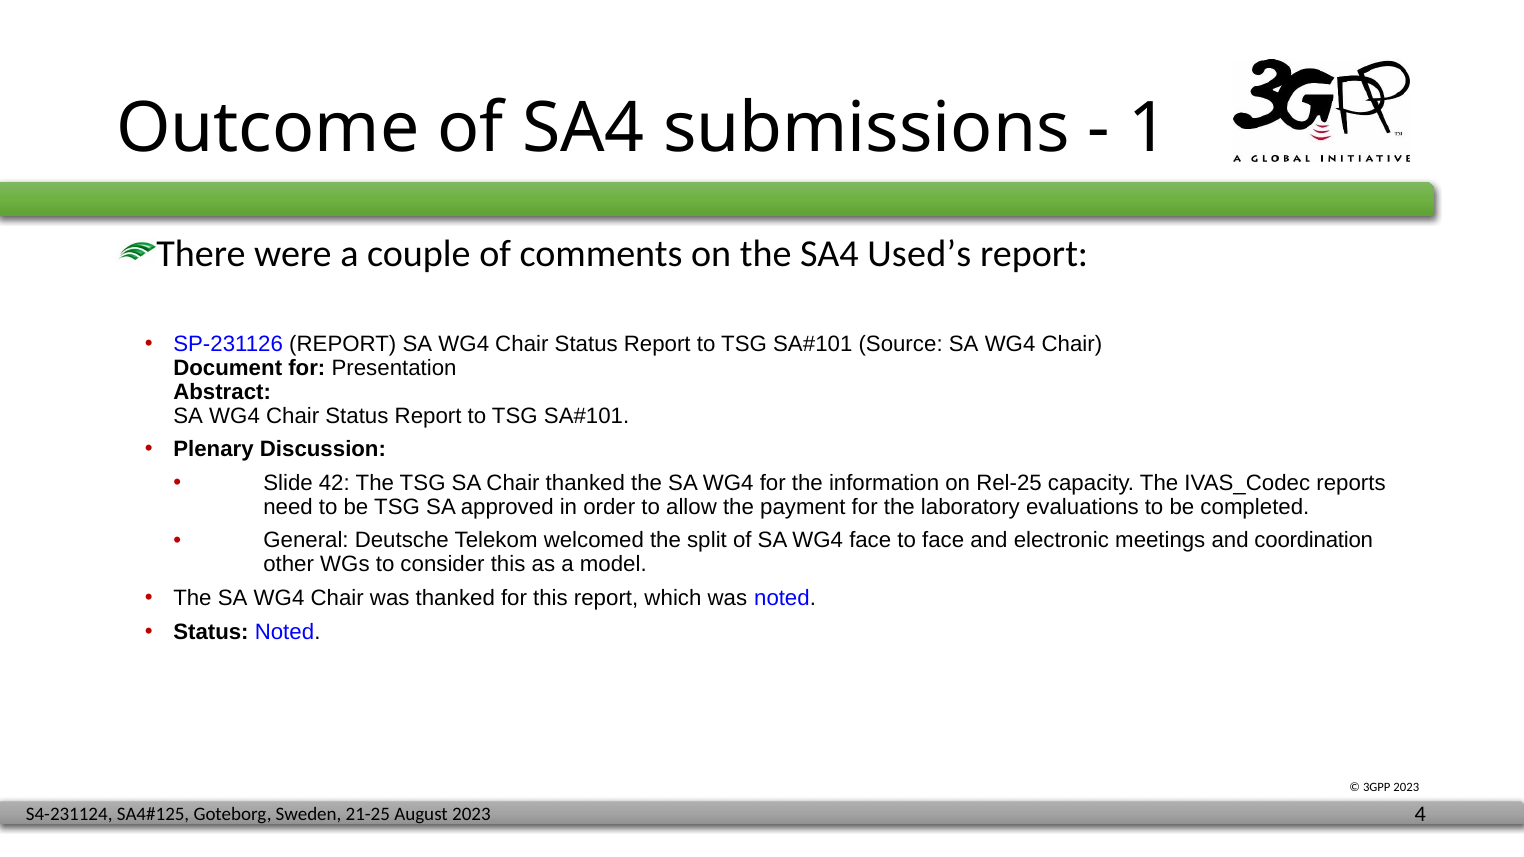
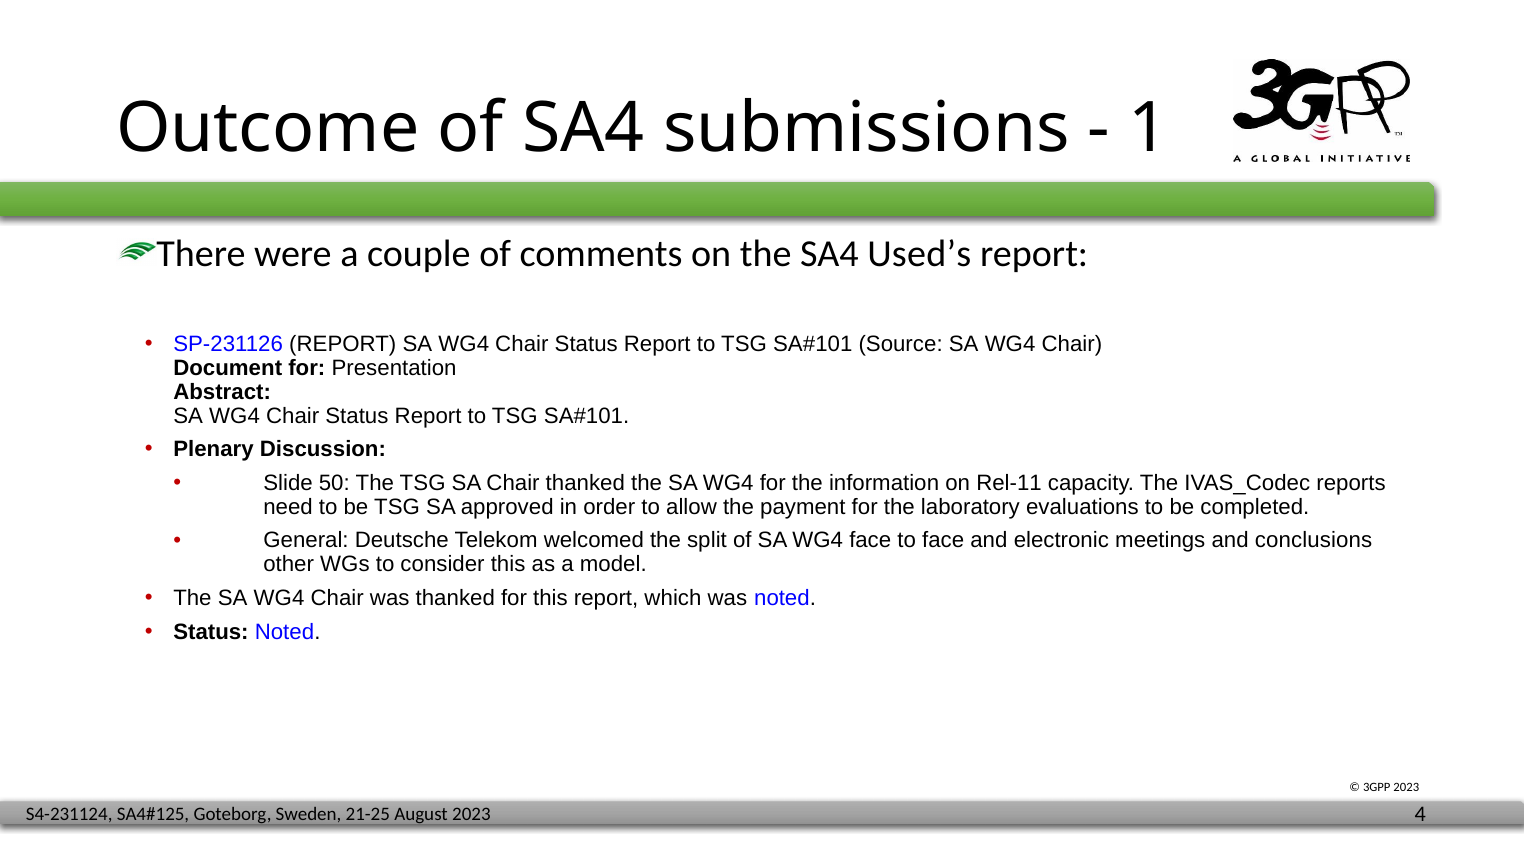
42: 42 -> 50 (334, 483)
Rel-25: Rel-25 -> Rel-11 (1009, 483)
coordination: coordination -> conclusions (1314, 541)
